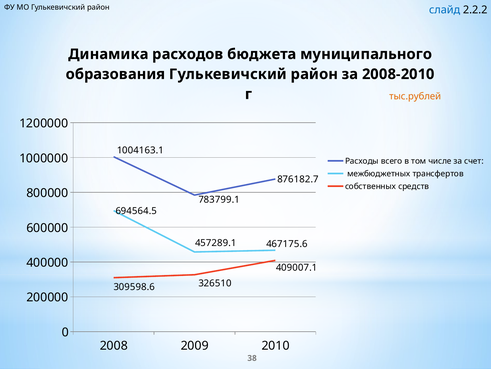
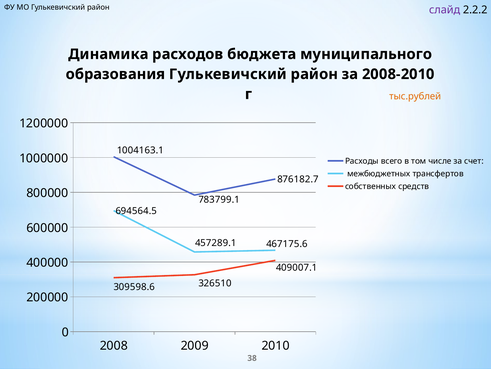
слайд colour: blue -> purple (445, 10)
